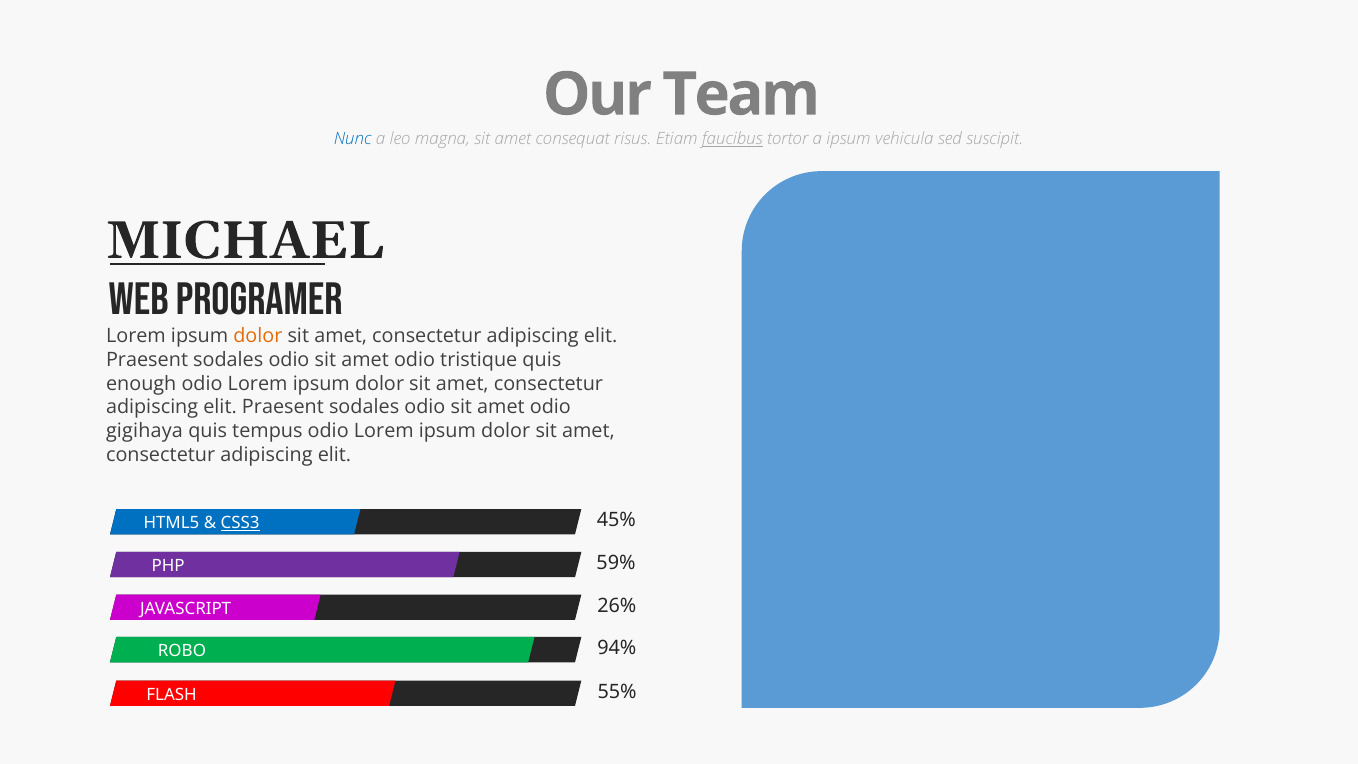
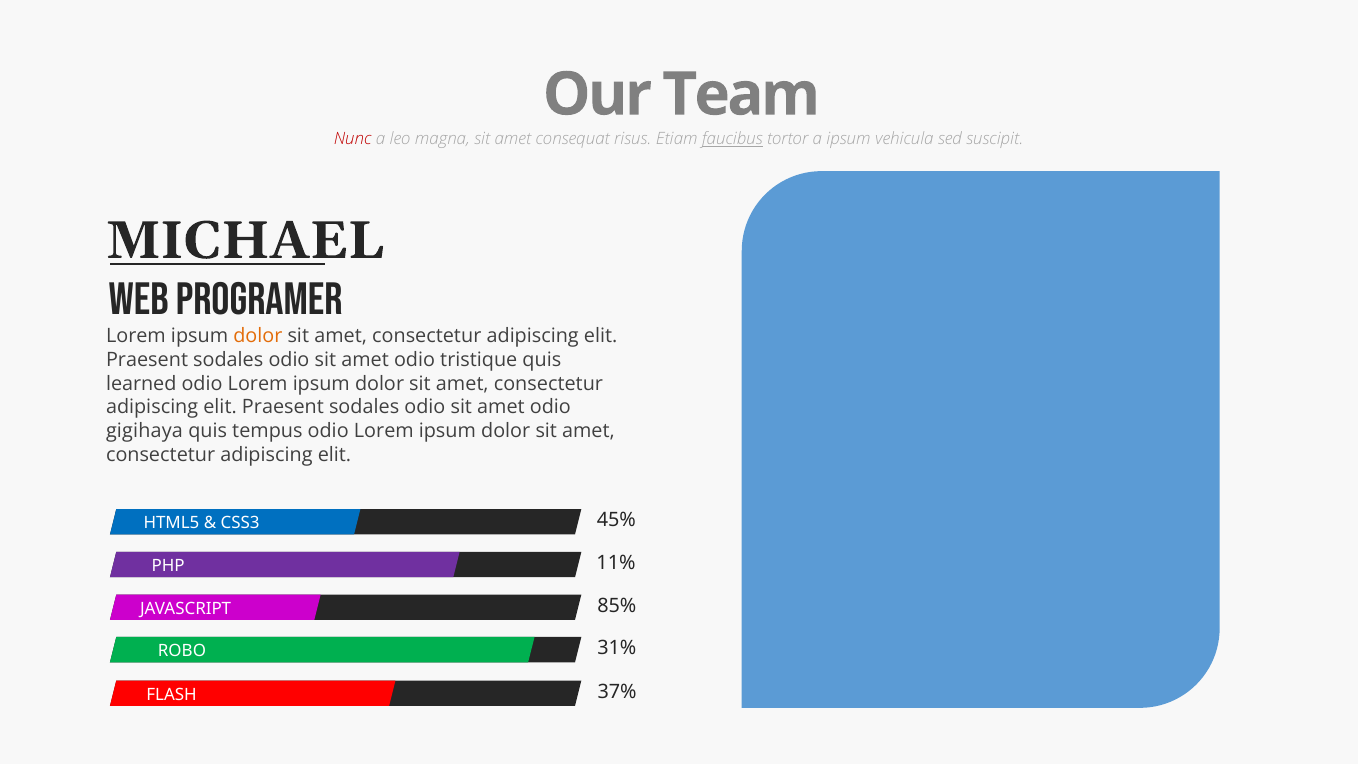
Nunc colour: blue -> red (353, 139)
enough: enough -> learned (141, 384)
CSS3 underline: present -> none (240, 523)
59%: 59% -> 11% (616, 563)
26%: 26% -> 85% (617, 606)
94%: 94% -> 31% (617, 648)
55%: 55% -> 37% (617, 692)
